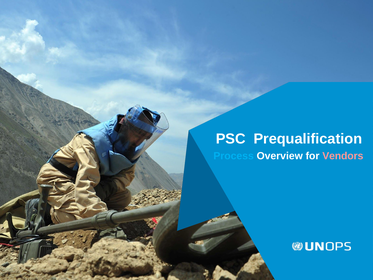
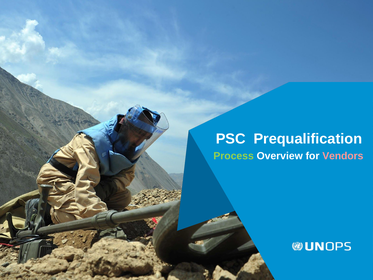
Process colour: light blue -> light green (234, 156)
